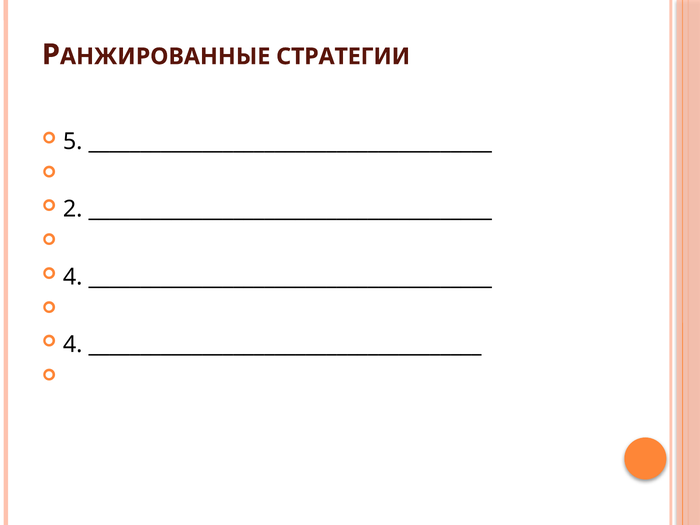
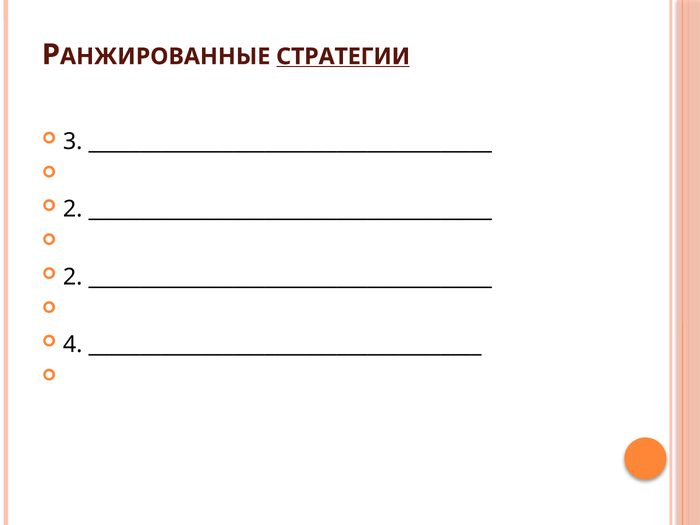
СТРАТЕГИИ underline: none -> present (343, 57)
5: 5 -> 3 (73, 142)
4: 4 -> 2 (73, 277)
